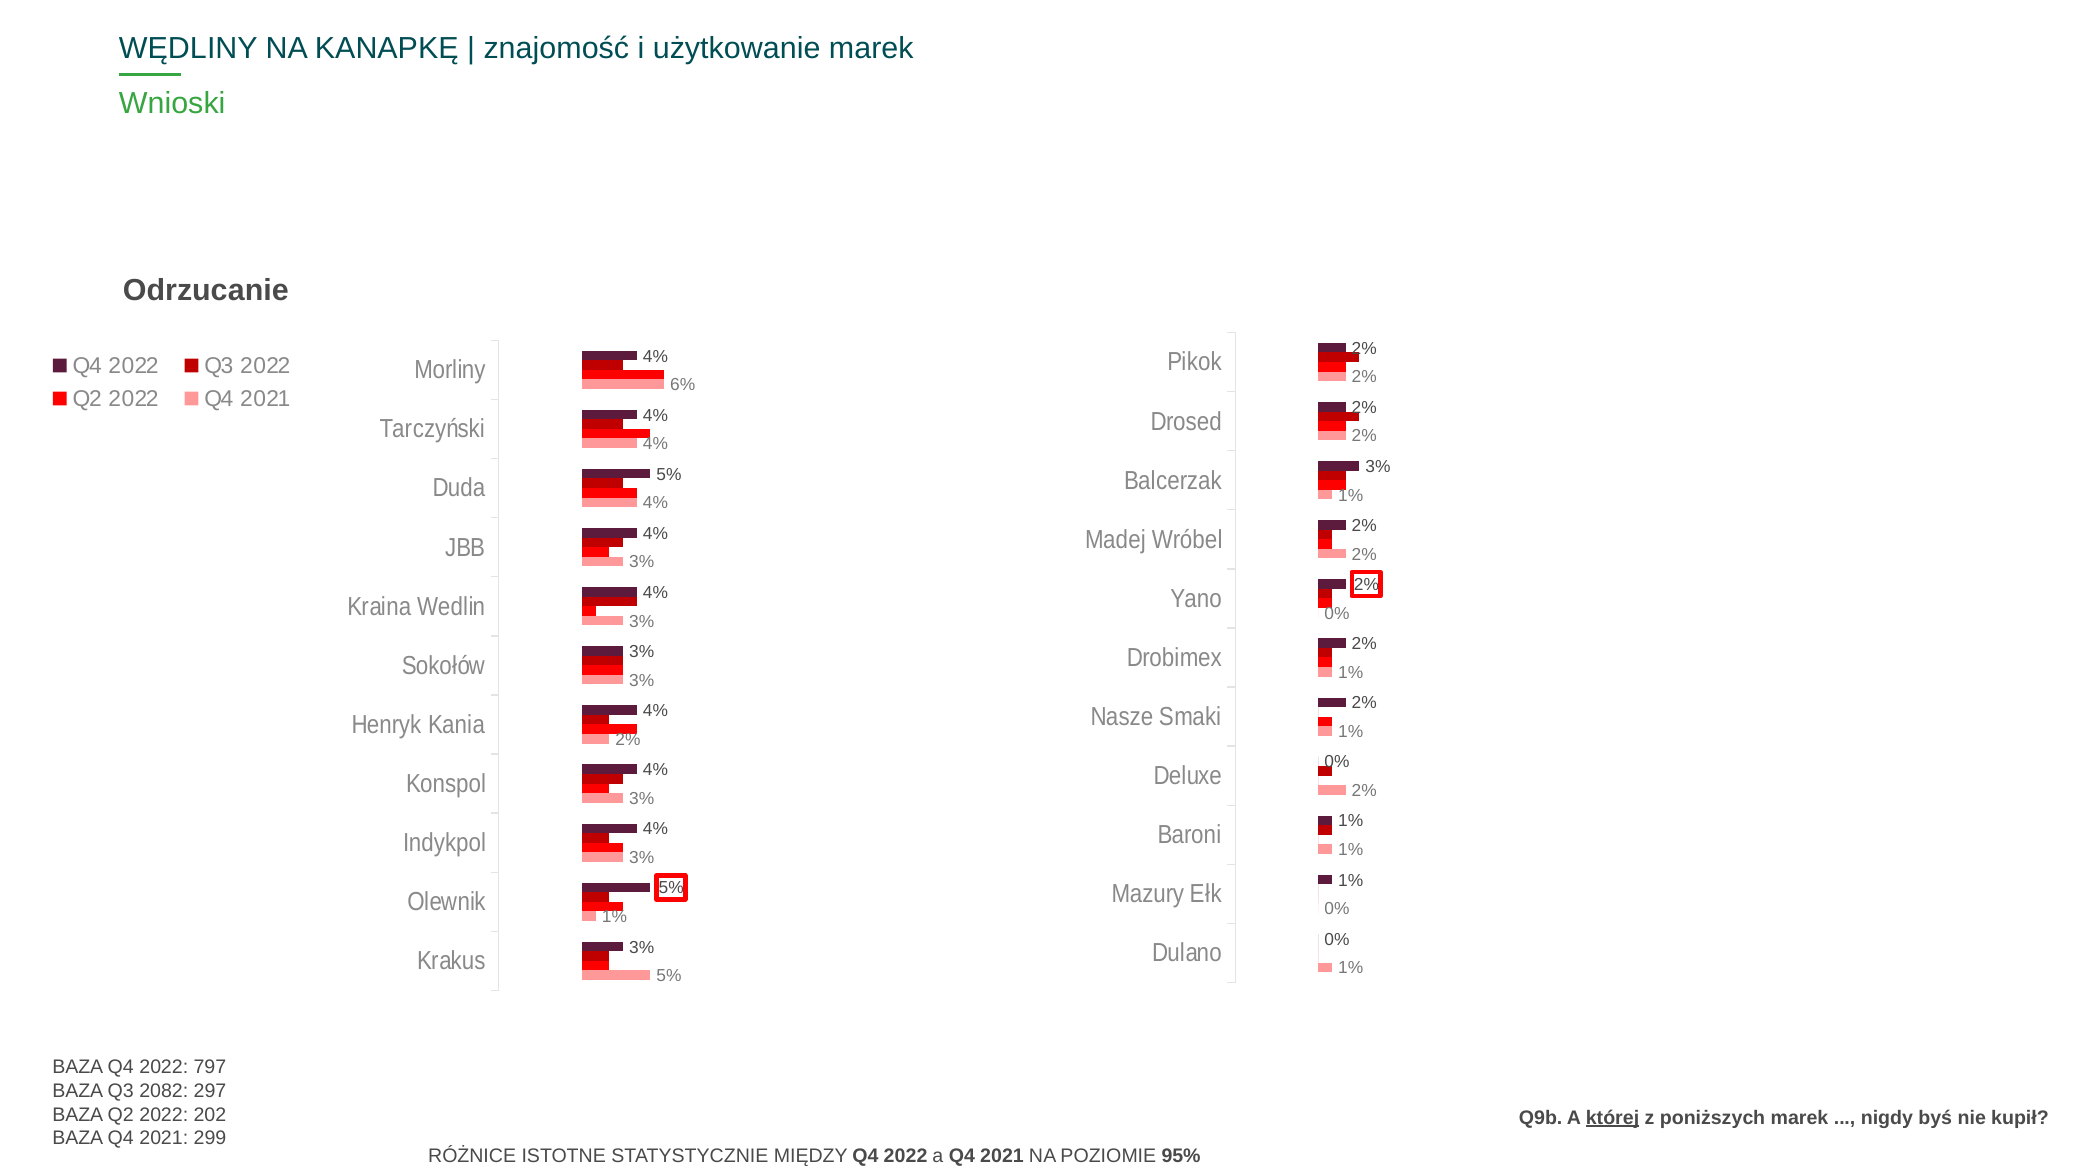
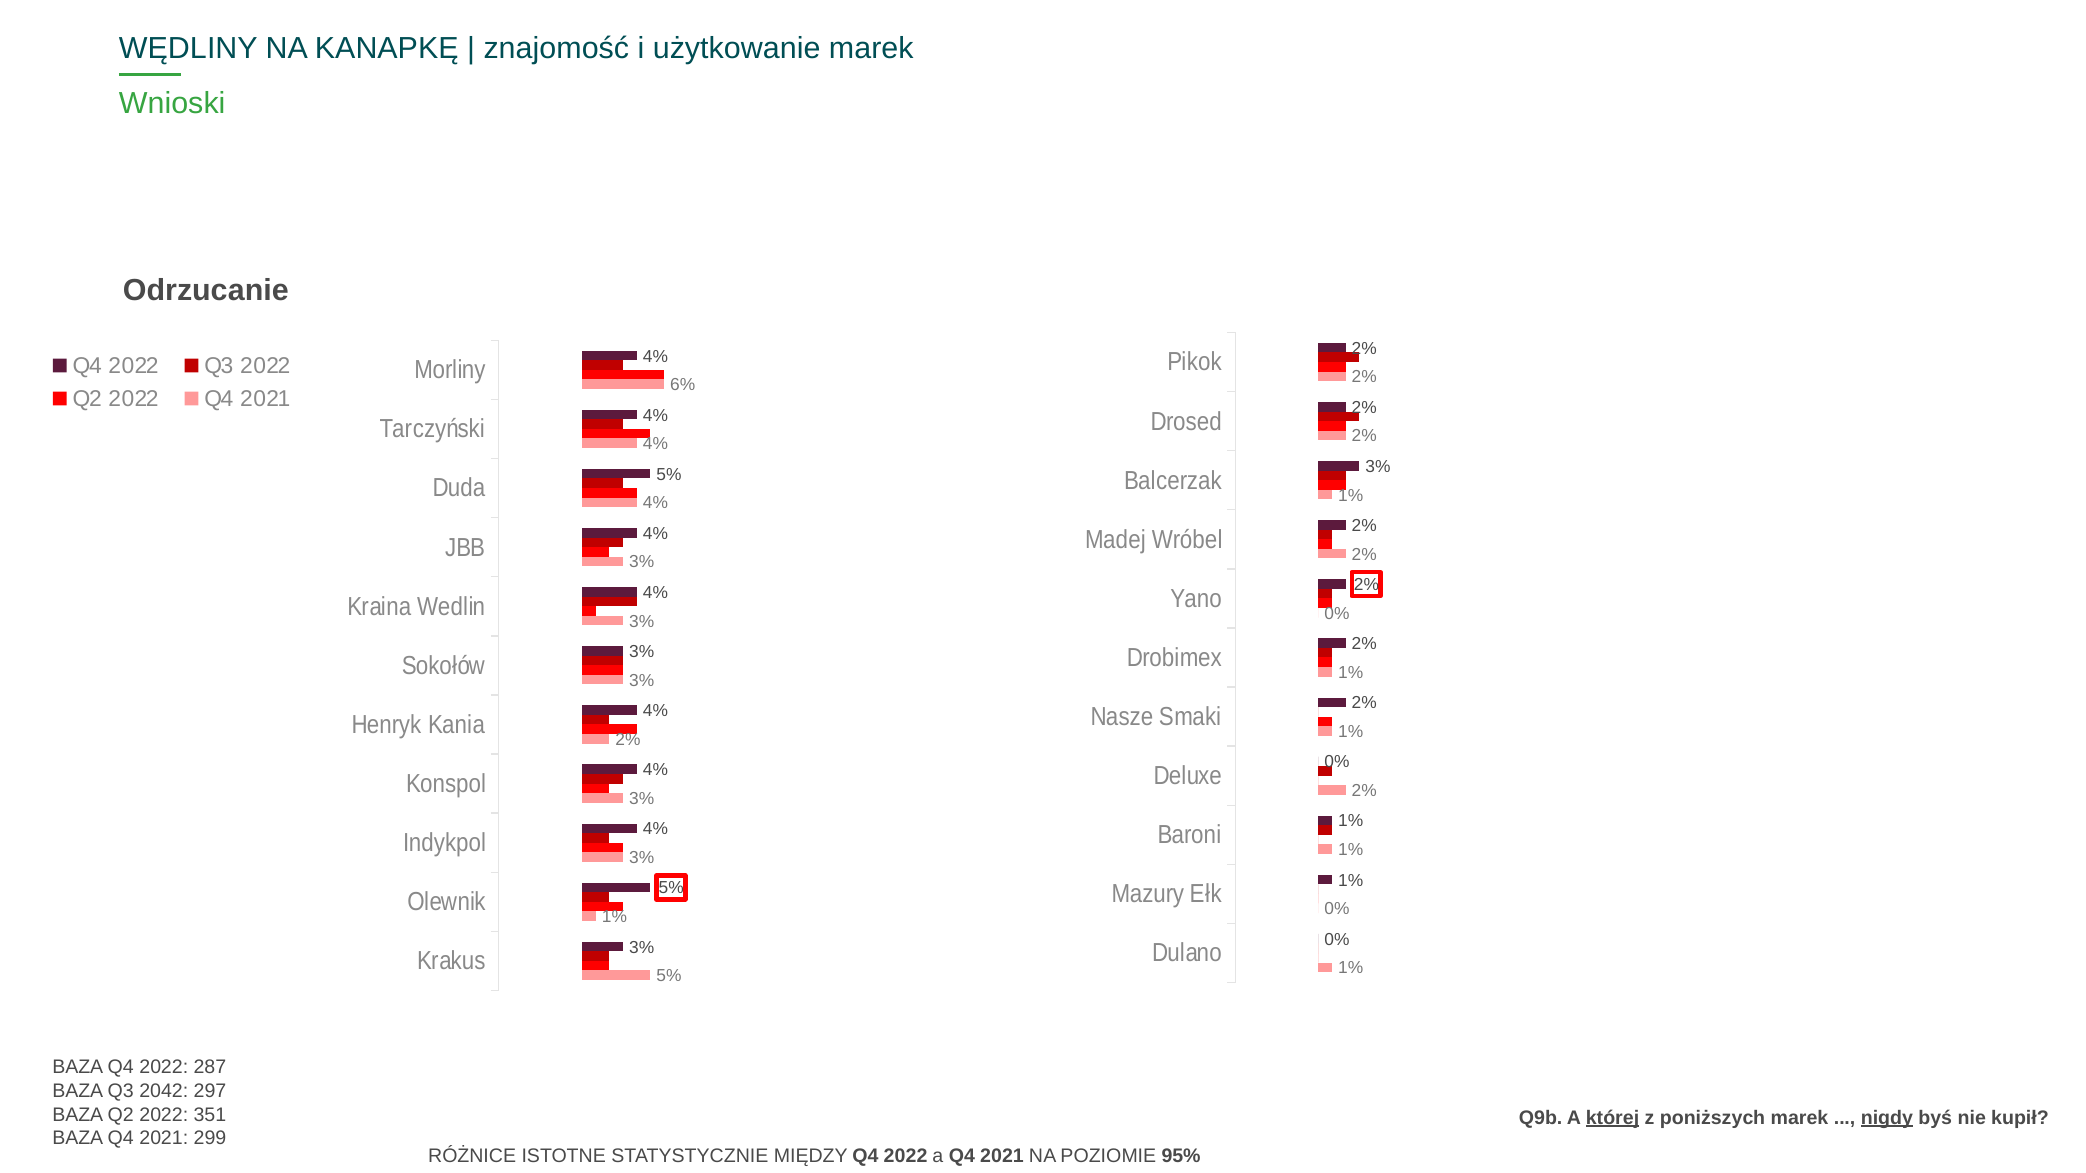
797: 797 -> 287 (210, 1068)
2082: 2082 -> 2042 (164, 1091)
202: 202 -> 351 (210, 1115)
nigdy underline: none -> present (1887, 1118)
